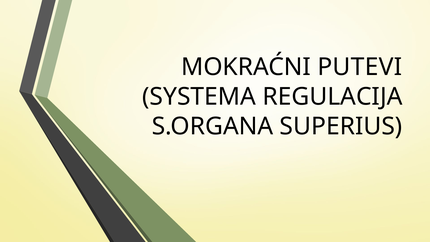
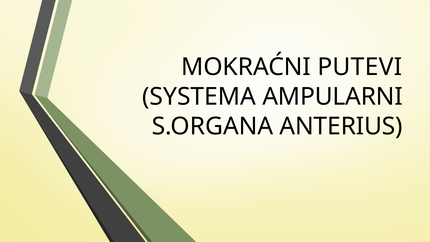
REGULACIJA: REGULACIJA -> AMPULARNI (333, 97)
SUPERIUS: SUPERIUS -> ANTERIUS (341, 126)
